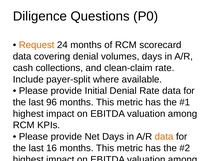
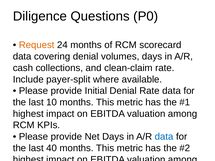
96: 96 -> 10 (52, 102)
data colour: orange -> blue (164, 137)
16: 16 -> 40 (52, 148)
